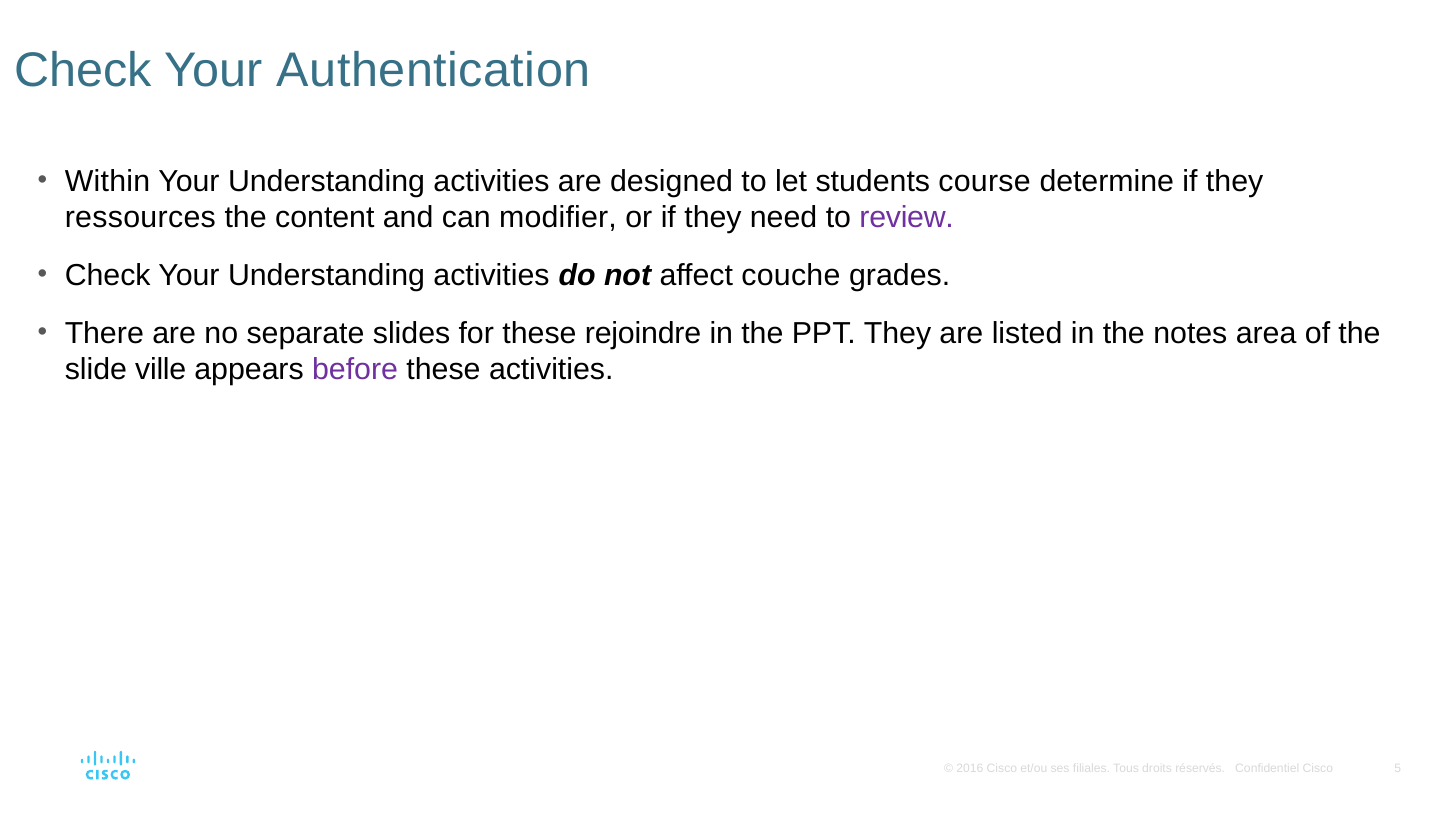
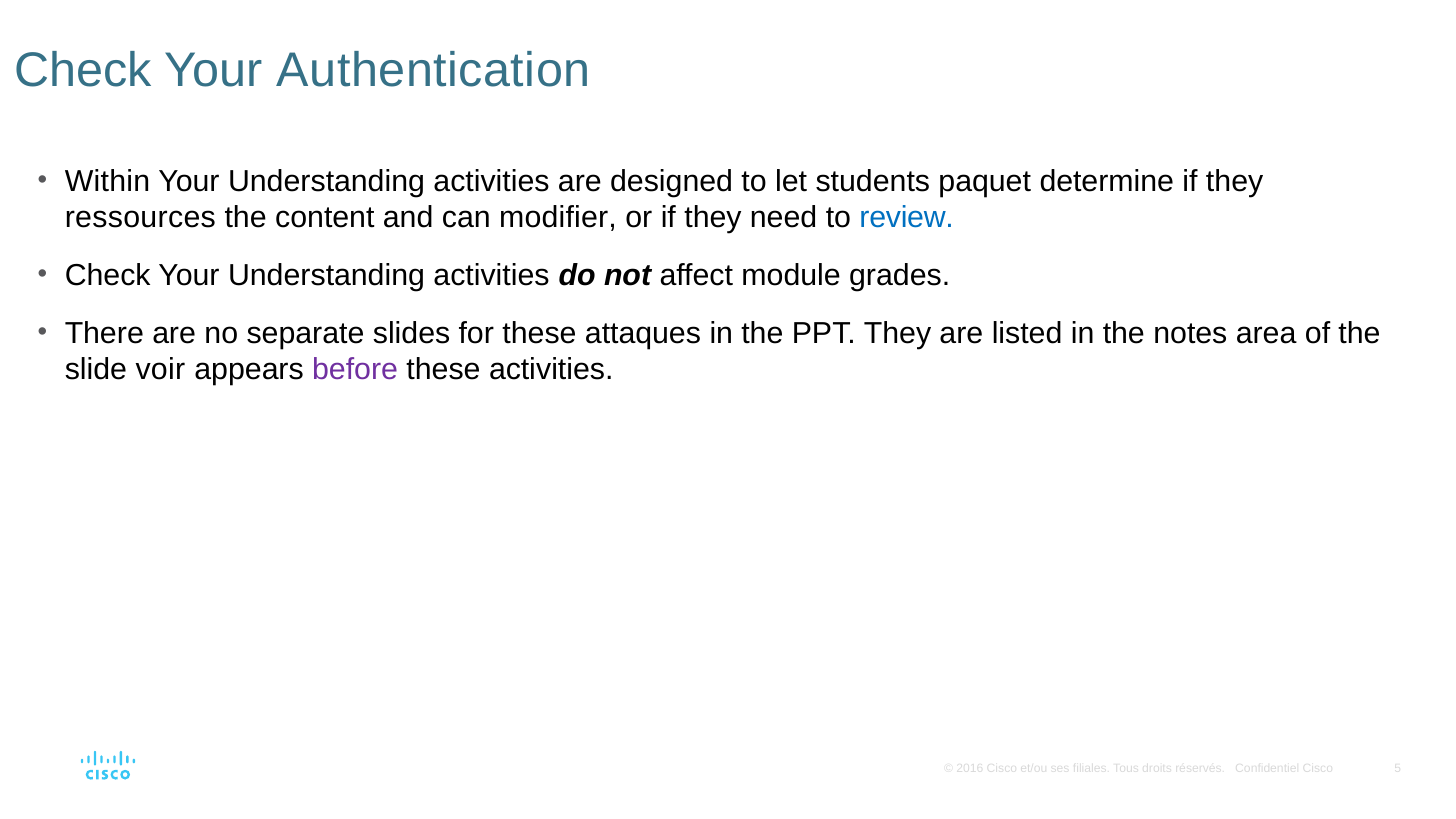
course: course -> paquet (985, 181)
review colour: purple -> blue (907, 218)
couche: couche -> module (791, 275)
rejoindre: rejoindre -> attaques (643, 333)
ville: ville -> voir (160, 369)
